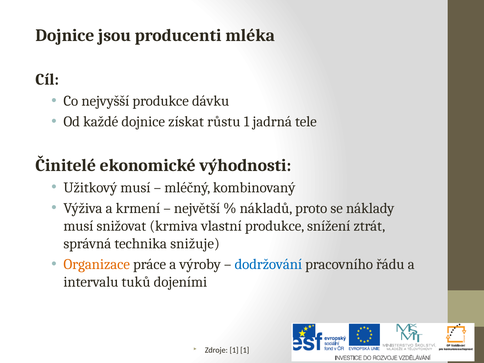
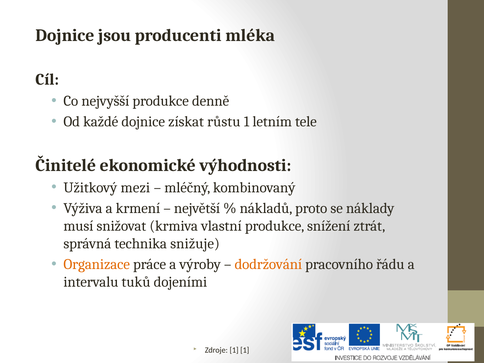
dávku: dávku -> denně (211, 101)
jadrná: jadrná -> letním (272, 122)
Užitkový musí: musí -> mezi (135, 187)
dodržování colour: blue -> orange (268, 264)
